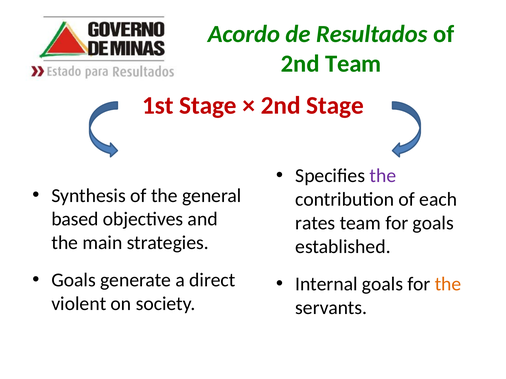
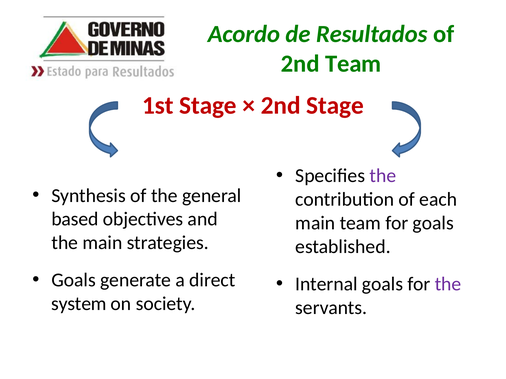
rates: rates -> main (315, 223)
the colour: orange -> purple (448, 284)
violent: violent -> system (79, 304)
